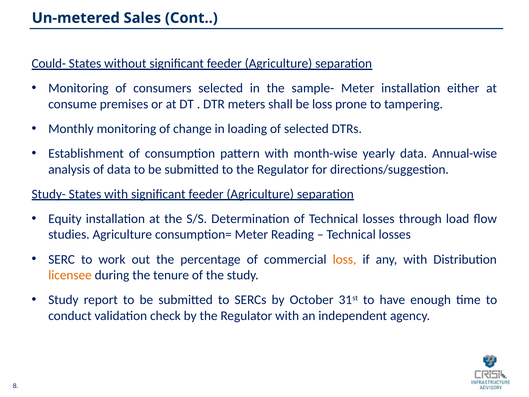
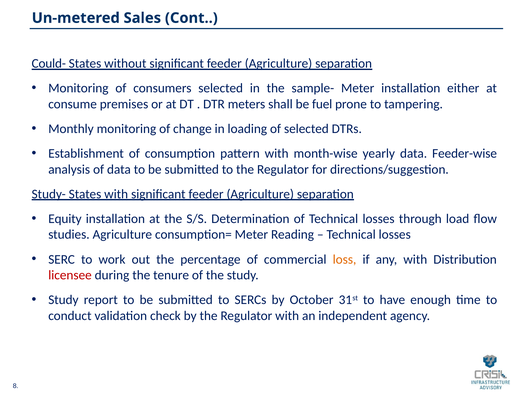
be loss: loss -> fuel (322, 104)
Annual-wise: Annual-wise -> Feeder-wise (465, 153)
licensee colour: orange -> red (70, 275)
